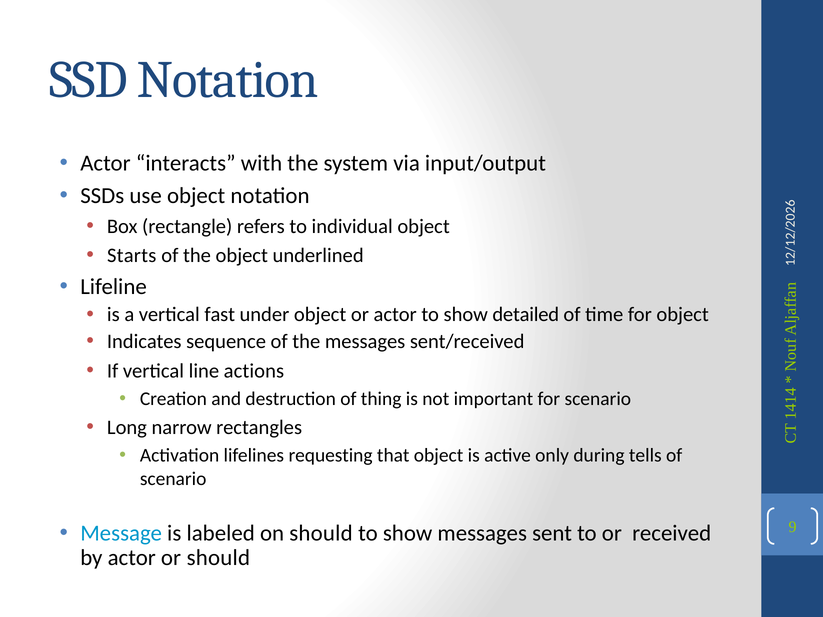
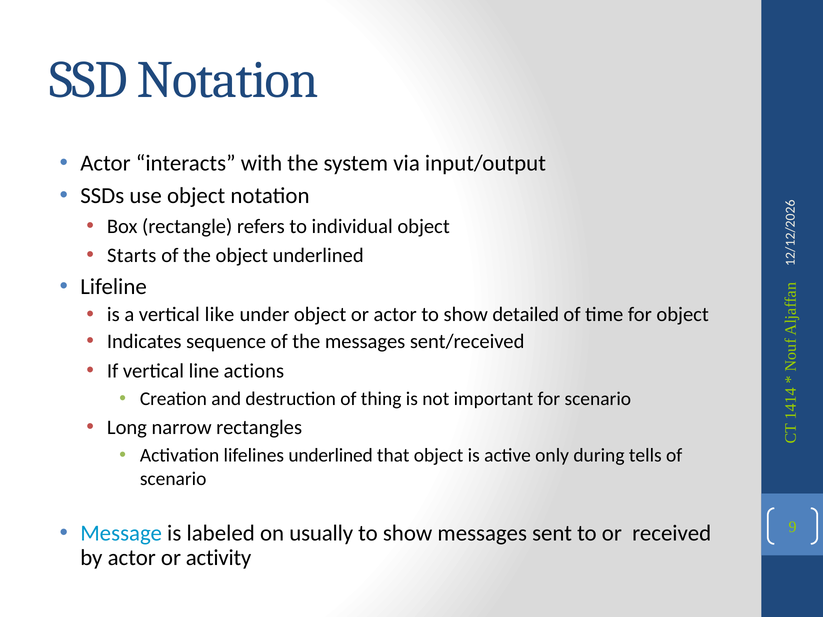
fast: fast -> like (220, 315)
lifelines requesting: requesting -> underlined (331, 456)
on should: should -> usually (321, 533)
or should: should -> activity (219, 558)
